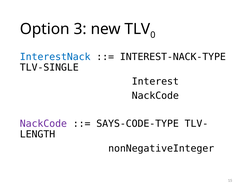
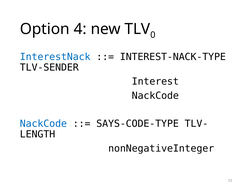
3: 3 -> 4 (80, 29)
TLV-SINGLE: TLV-SINGLE -> TLV-SENDER (49, 67)
NackCode colour: purple -> blue (43, 124)
